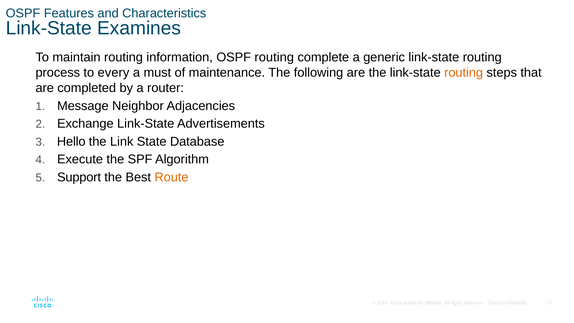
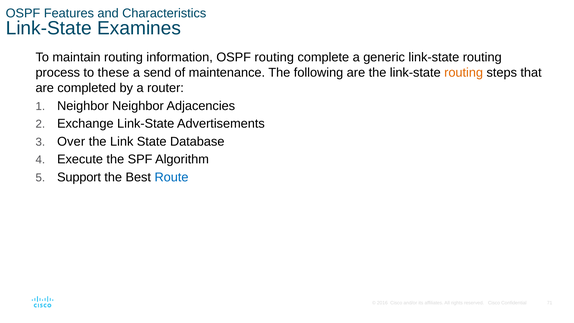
every: every -> these (113, 73)
must: must -> send (157, 73)
Message: Message -> Neighbor (83, 106)
Hello: Hello -> Over (71, 142)
Route colour: orange -> blue (171, 177)
